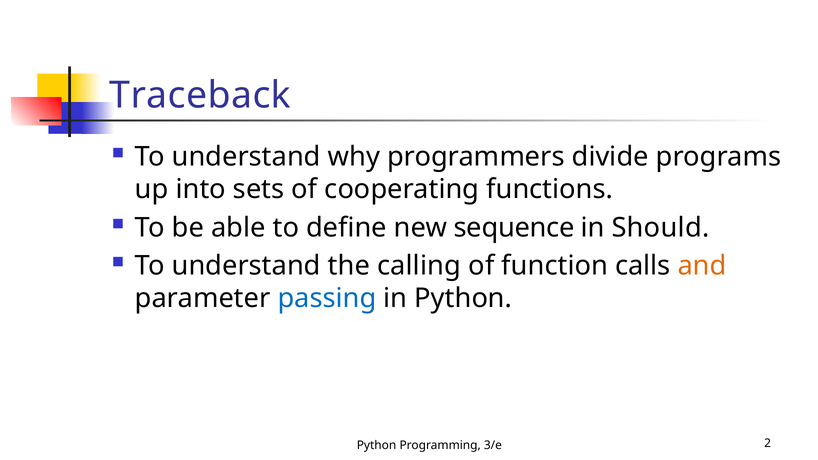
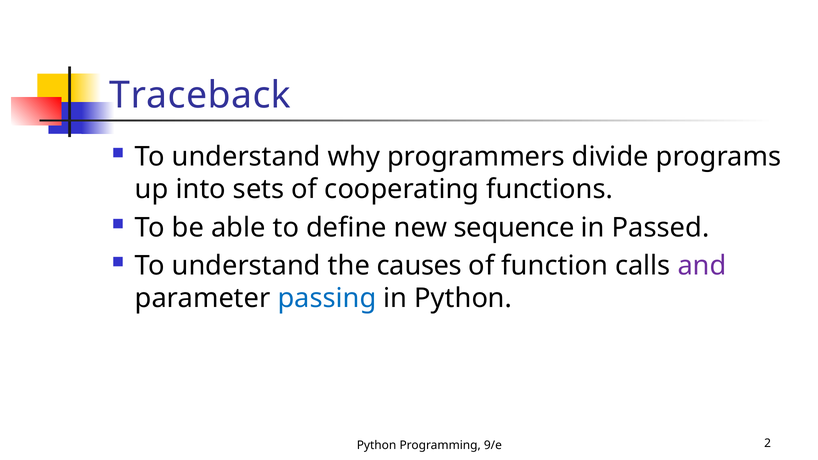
Should: Should -> Passed (661, 228)
calling: calling -> causes (419, 266)
and colour: orange -> purple (702, 266)
3/e: 3/e -> 9/e (493, 446)
